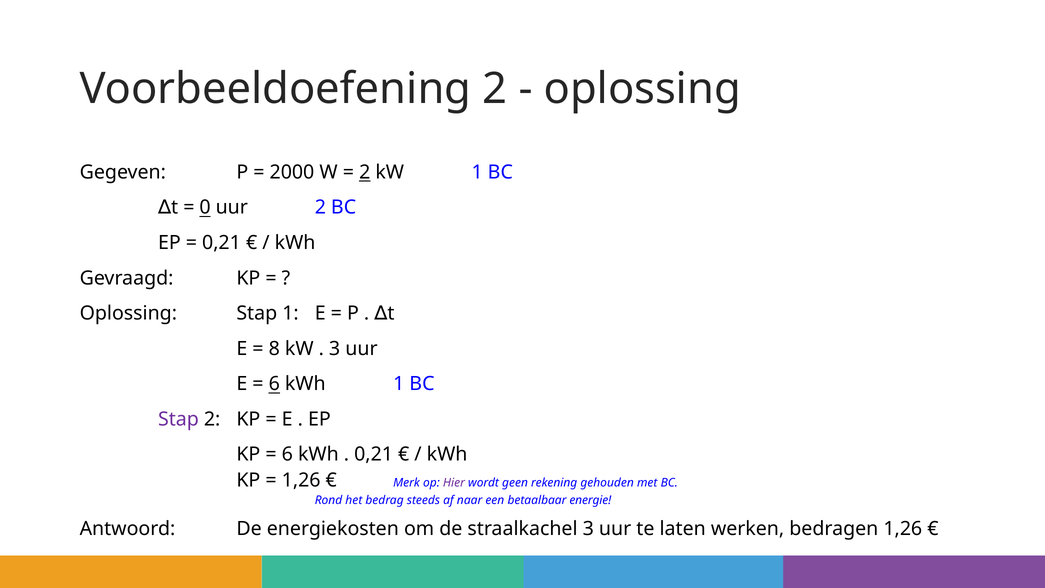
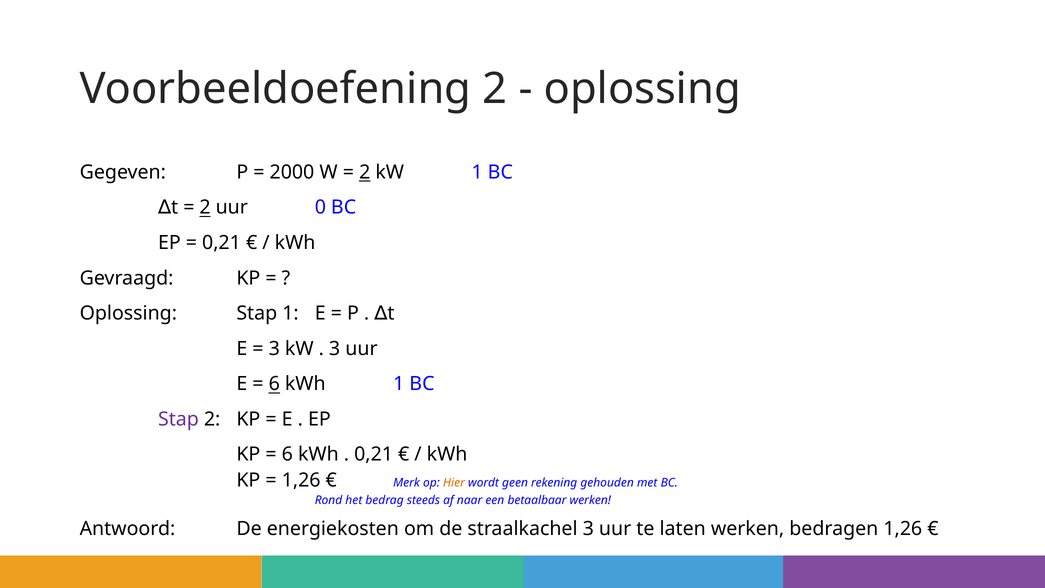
0: 0 -> 2 (205, 207)
uur 2: 2 -> 0 (320, 207)
8: 8 -> 3 (274, 349)
Hier colour: purple -> orange (454, 483)
betaalbaar energie: energie -> werken (590, 500)
